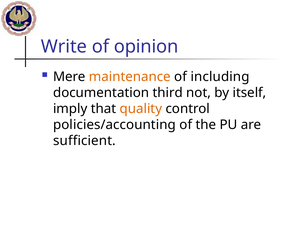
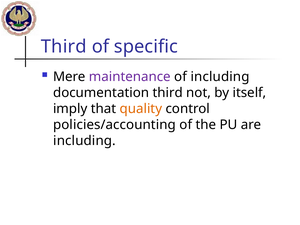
Write: Write -> Third (64, 47)
opinion: opinion -> specific (146, 47)
maintenance colour: orange -> purple (130, 77)
sufficient: sufficient -> including (85, 141)
